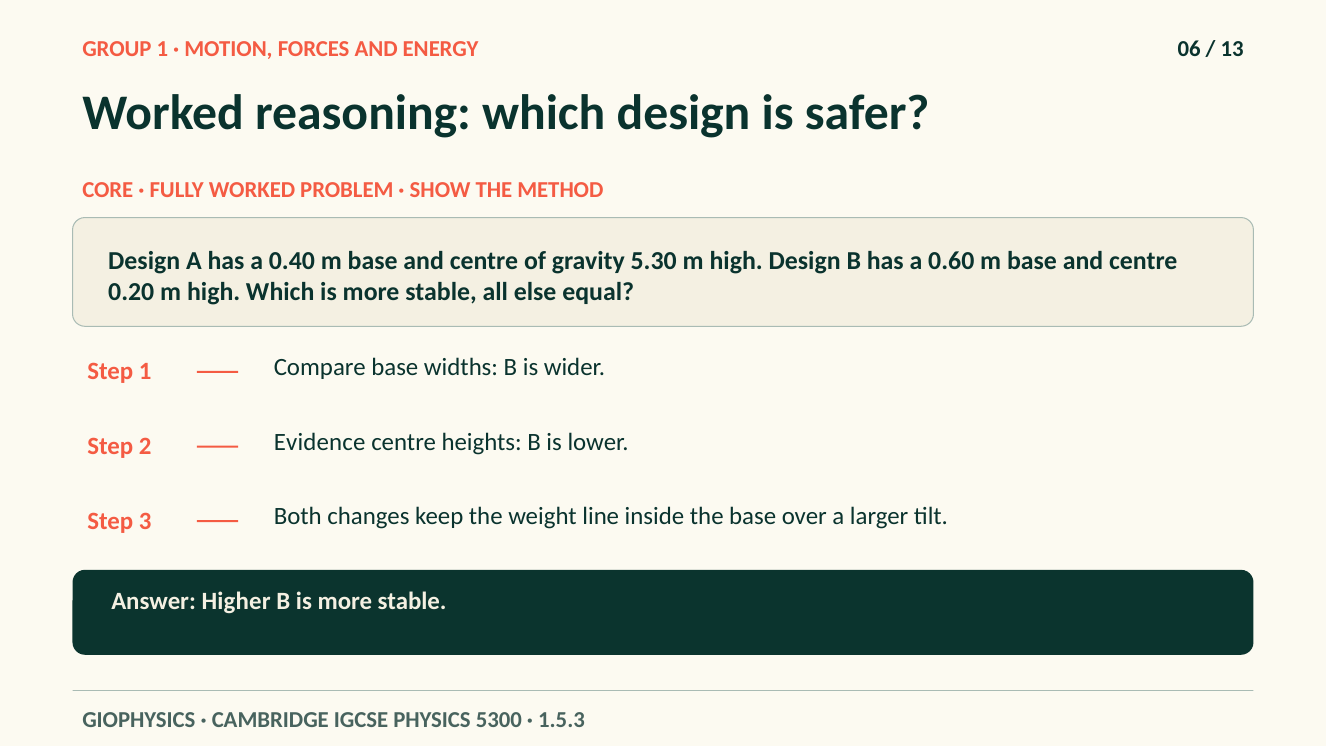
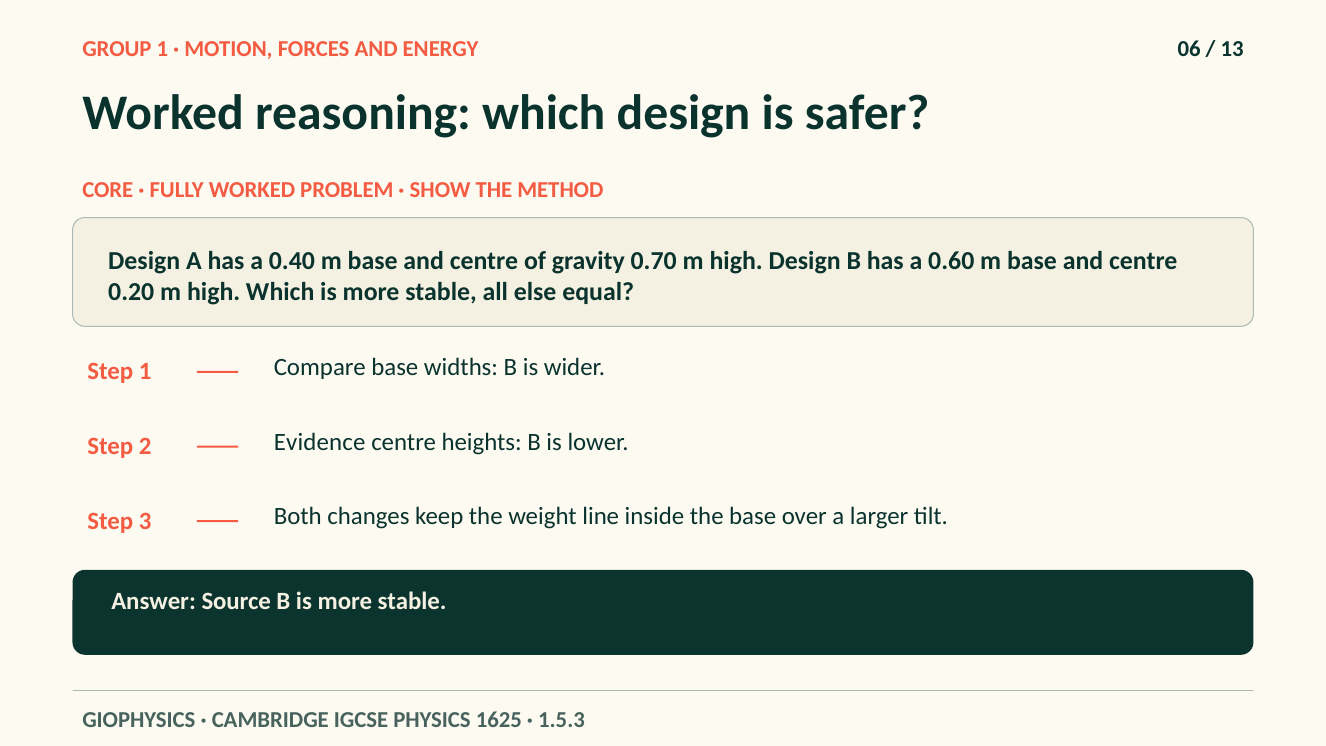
5.30: 5.30 -> 0.70 (654, 260)
Higher: Higher -> Source (236, 602)
5300: 5300 -> 1625 (499, 719)
